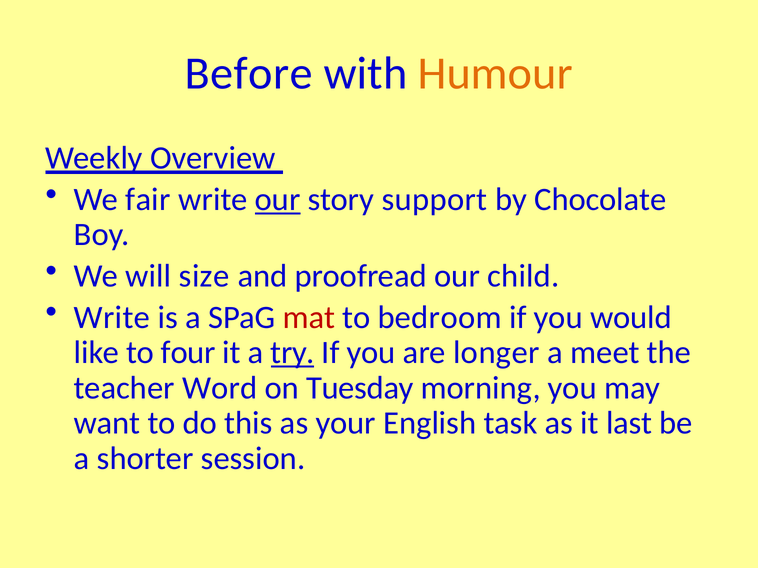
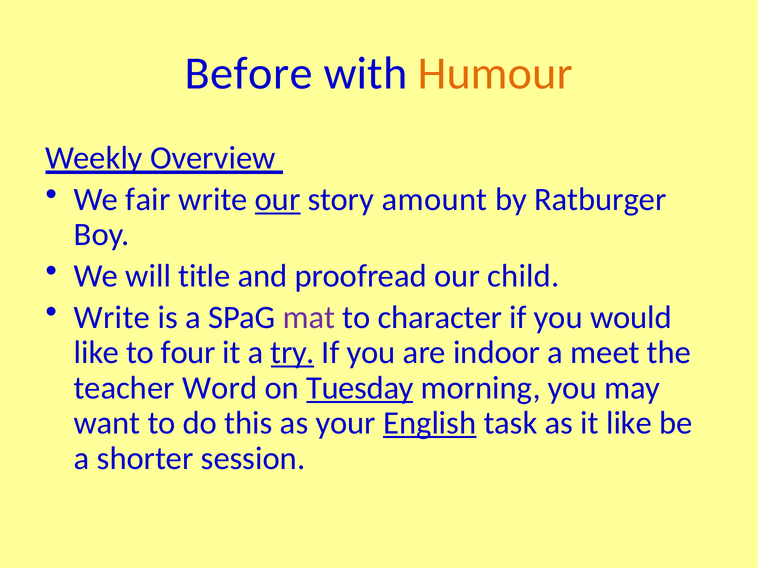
support: support -> amount (435, 200)
Chocolate: Chocolate -> Ratburger (600, 200)
size: size -> title (204, 276)
mat colour: red -> purple (309, 318)
bedroom: bedroom -> character (440, 318)
longer: longer -> indoor (497, 353)
Tuesday underline: none -> present (360, 388)
English underline: none -> present (430, 423)
it last: last -> like (629, 423)
